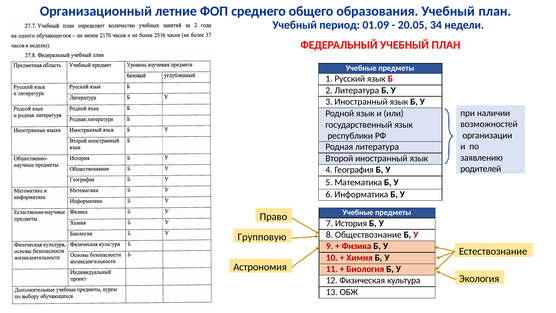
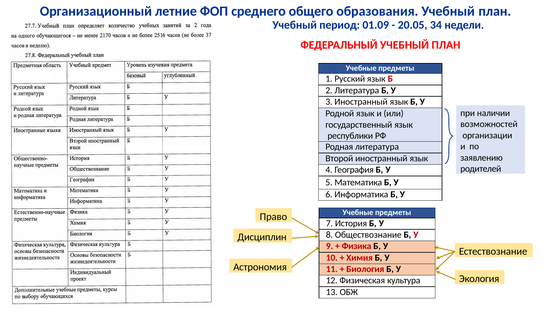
Групповую: Групповую -> Дисциплин (262, 237)
